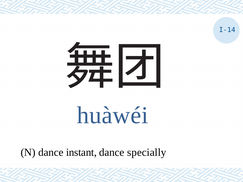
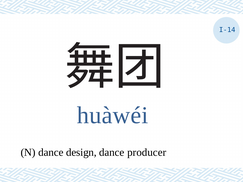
instant: instant -> design (81, 153)
specially: specially -> producer (147, 153)
